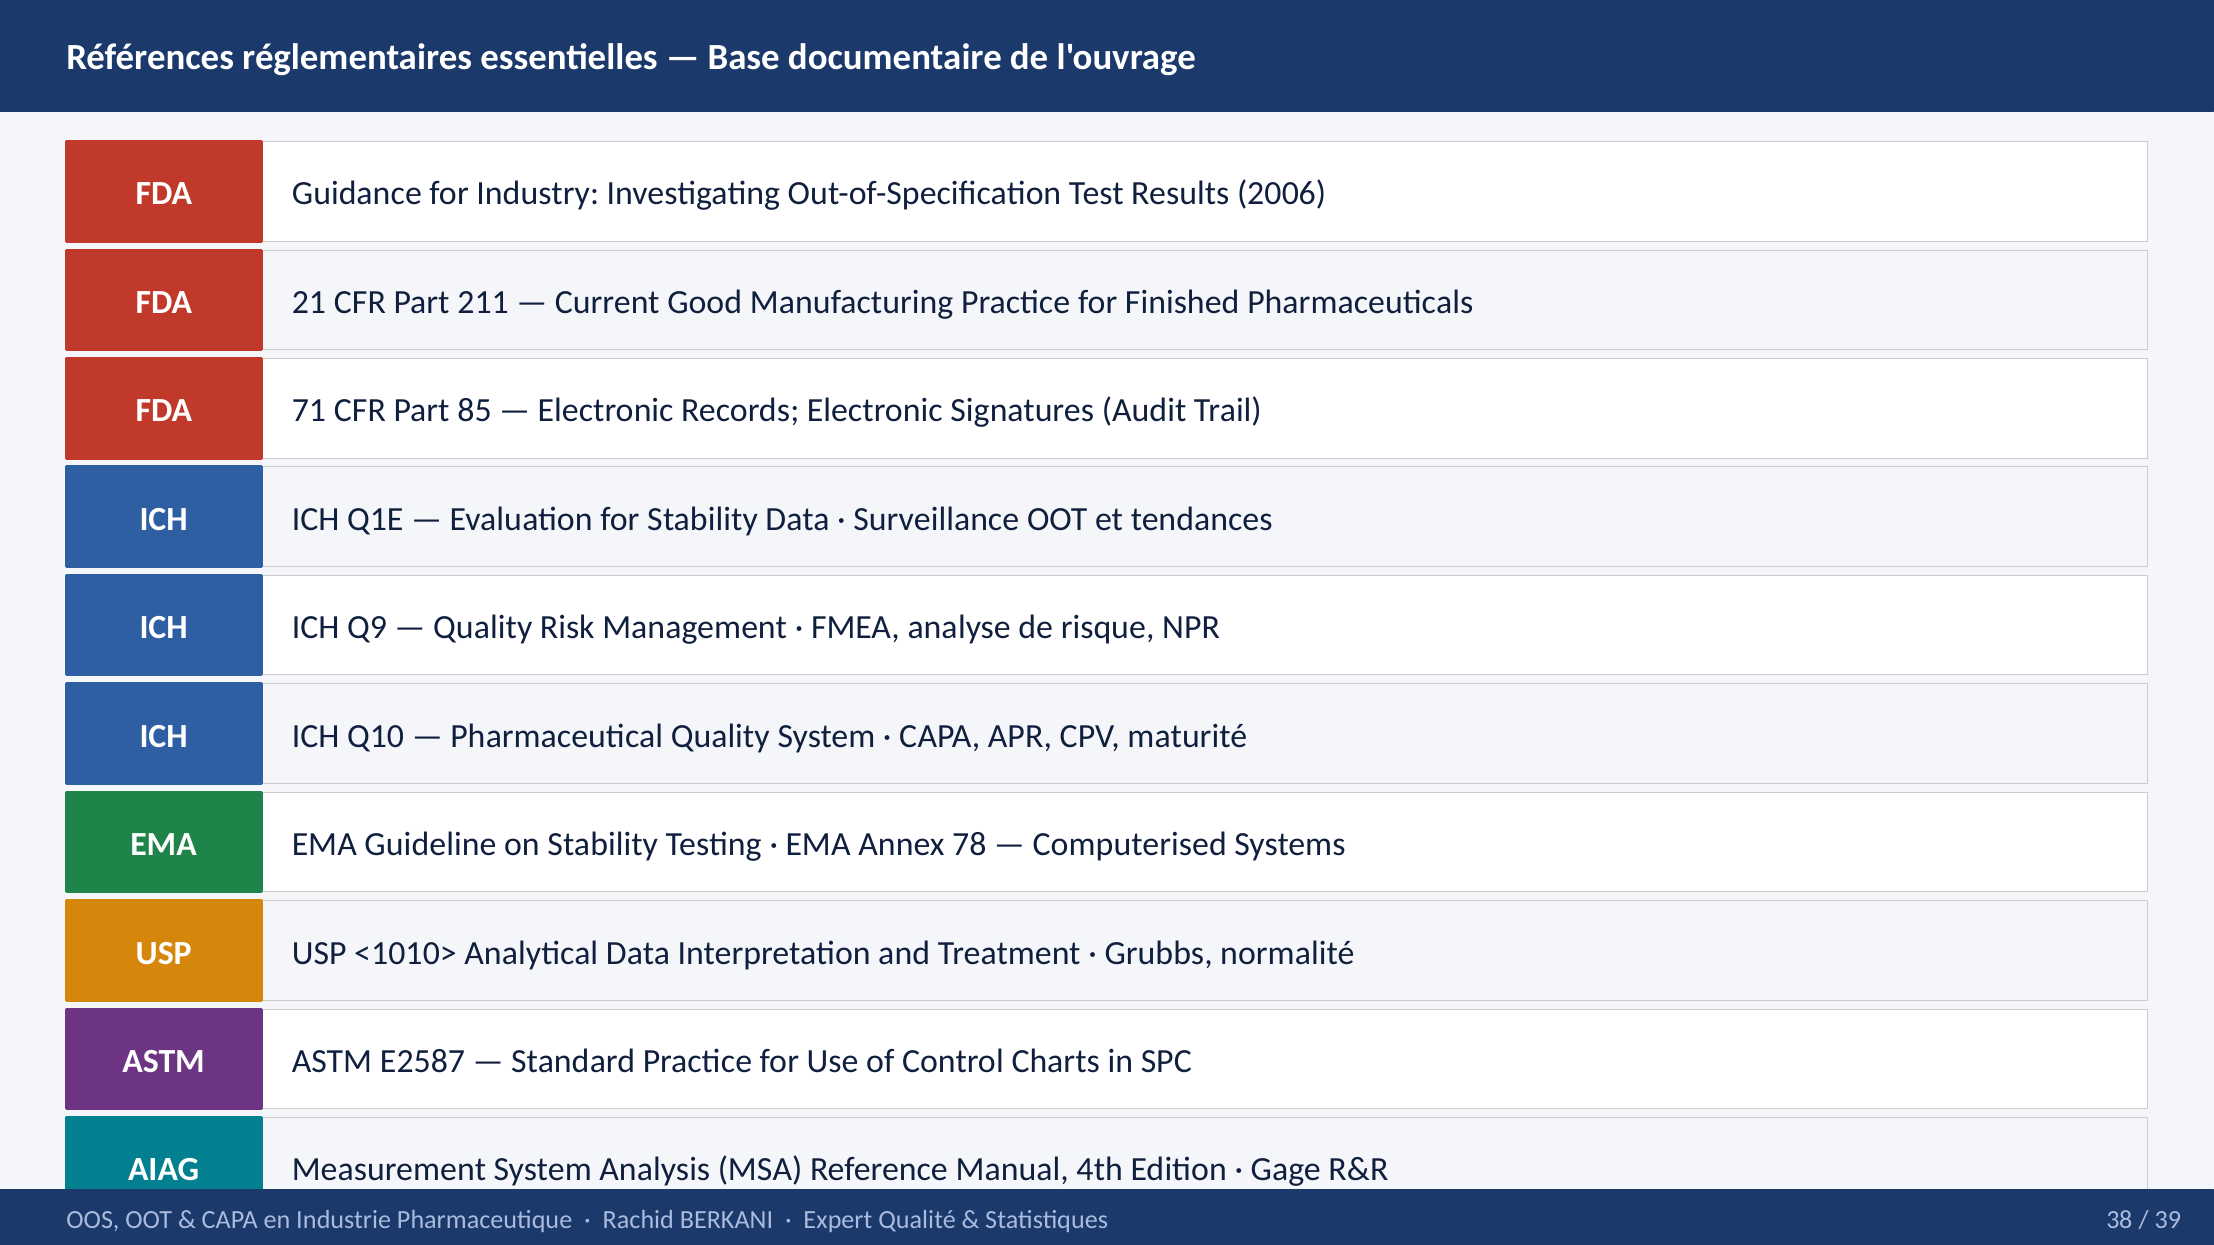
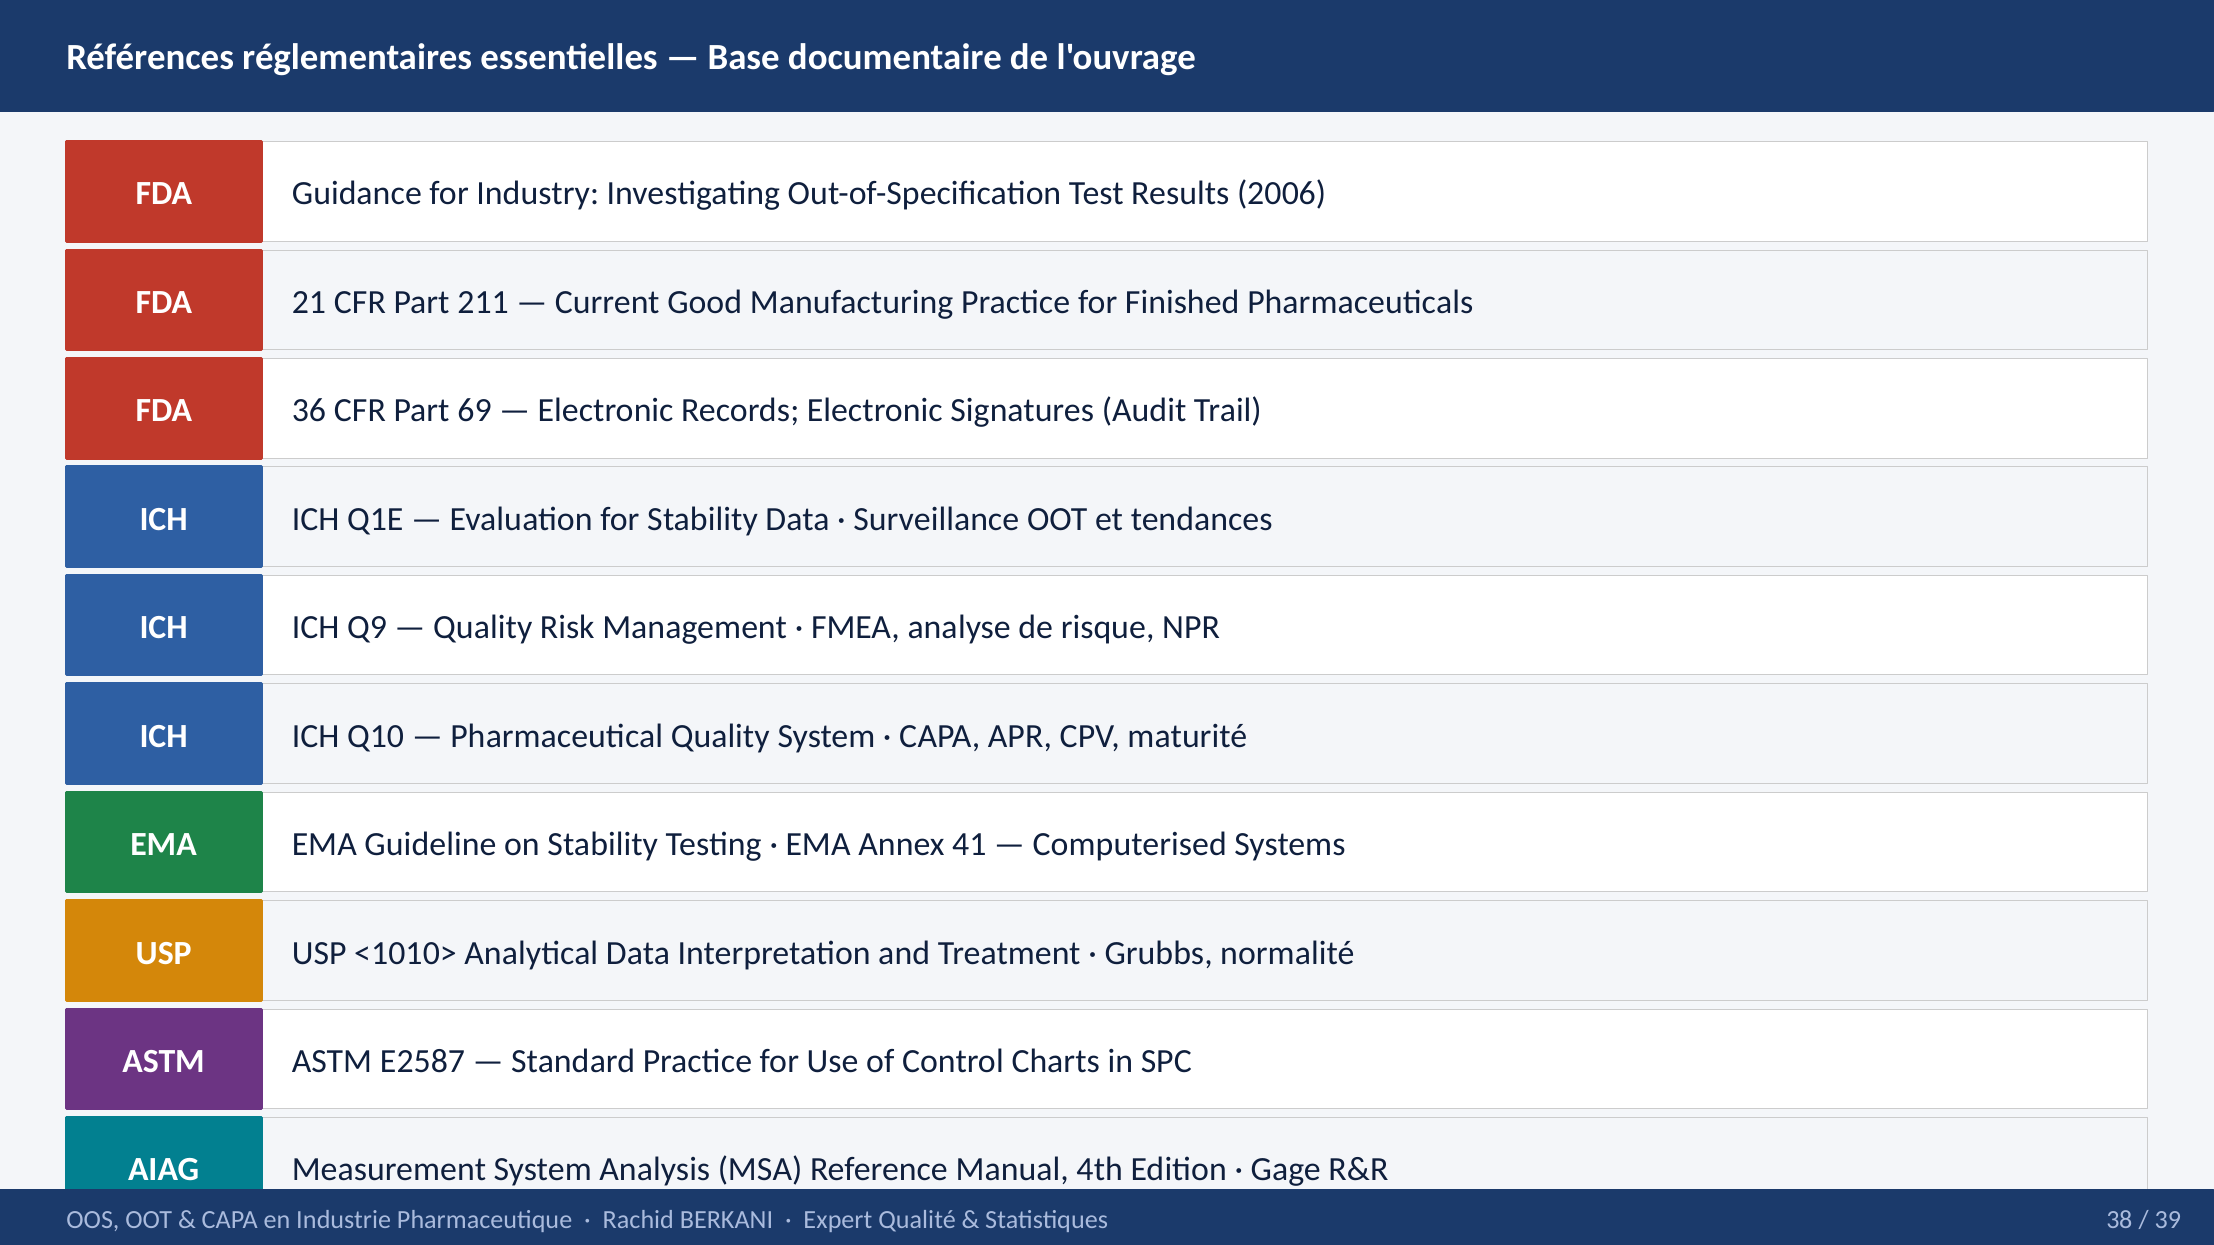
71: 71 -> 36 (309, 411)
85: 85 -> 69 (474, 411)
78: 78 -> 41 (969, 845)
